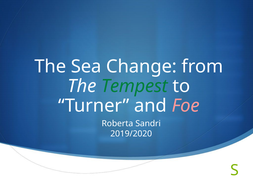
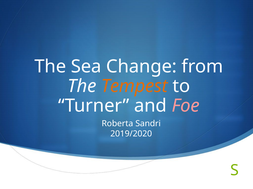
Tempest colour: green -> orange (134, 86)
